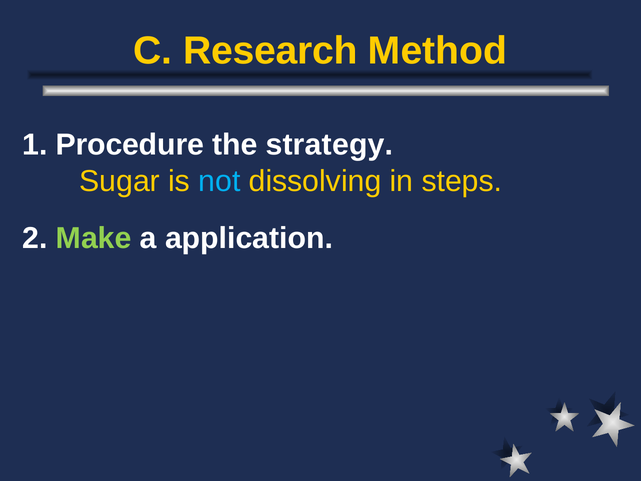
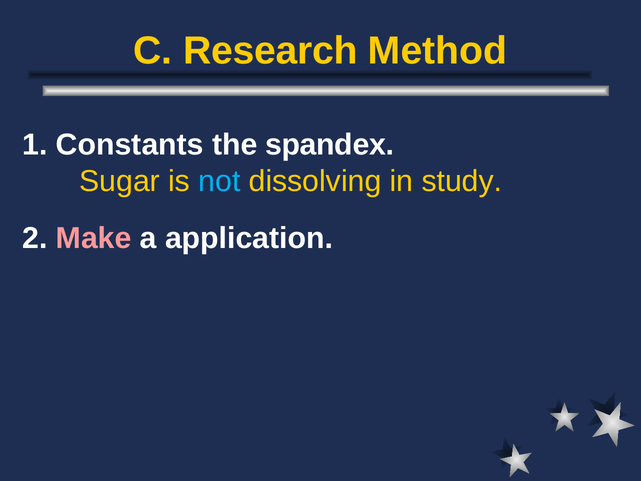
Procedure: Procedure -> Constants (130, 145)
strategy: strategy -> spandex (330, 145)
steps: steps -> study (462, 181)
Make colour: light green -> pink (94, 238)
